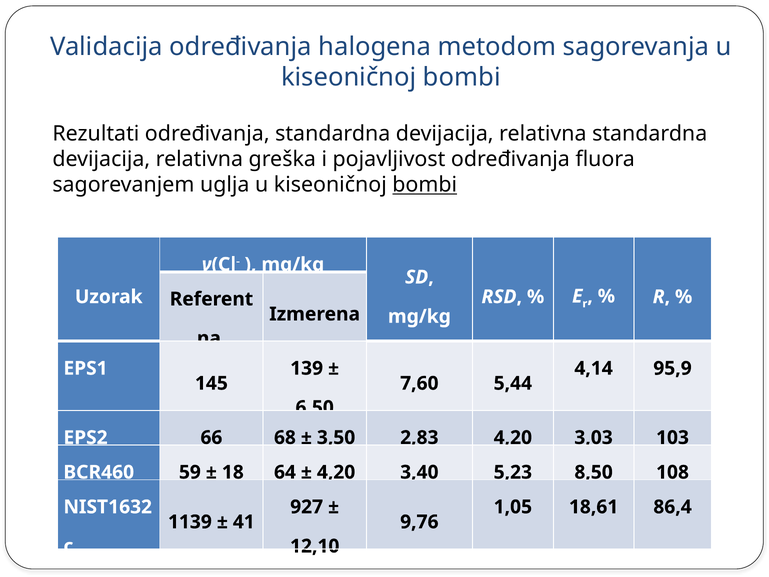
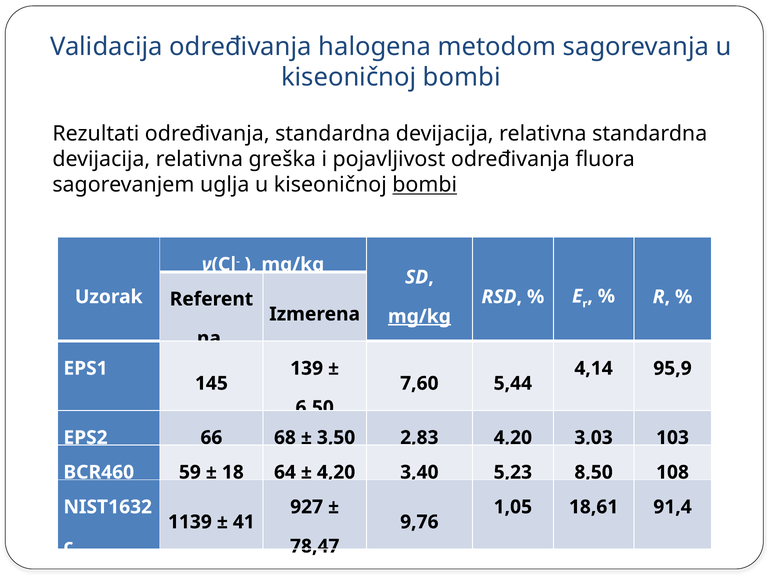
mg/kg underline: none -> present (419, 316)
86,4: 86,4 -> 91,4 (673, 507)
12,10: 12,10 -> 78,47 (315, 546)
